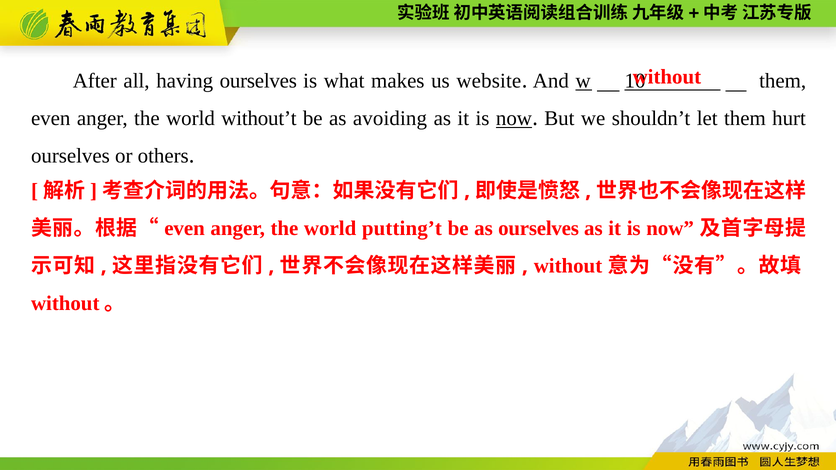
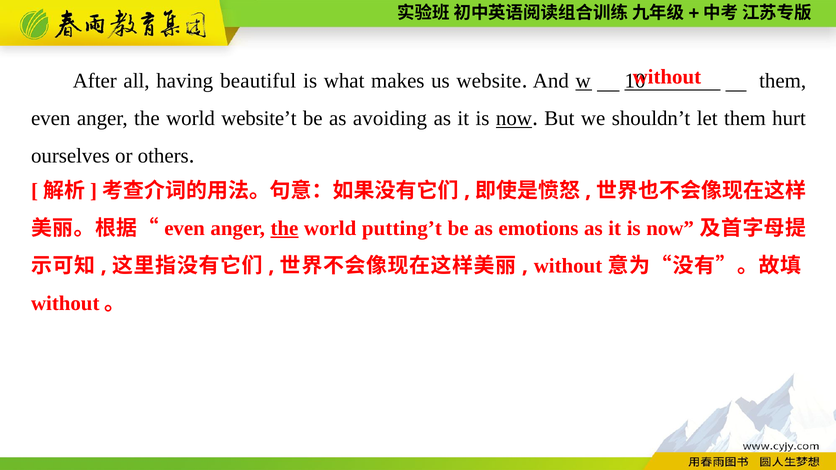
having ourselves: ourselves -> beautiful (258, 81)
without’t: without’t -> website’t (259, 118)
the underline: none -> present (284, 228)
as ourselves: ourselves -> emotions (538, 228)
